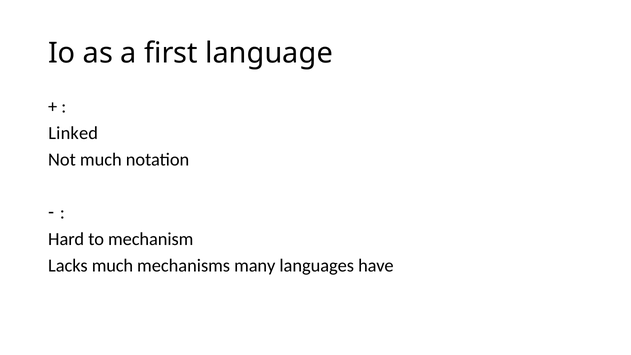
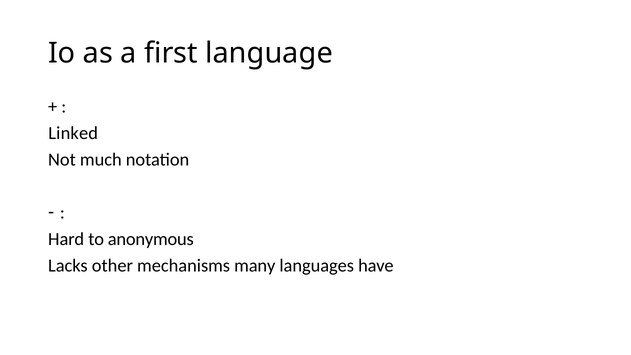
mechanism: mechanism -> anonymous (151, 239)
Lacks much: much -> other (112, 265)
